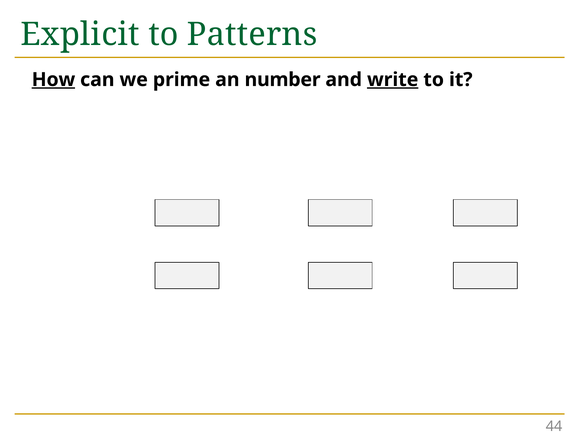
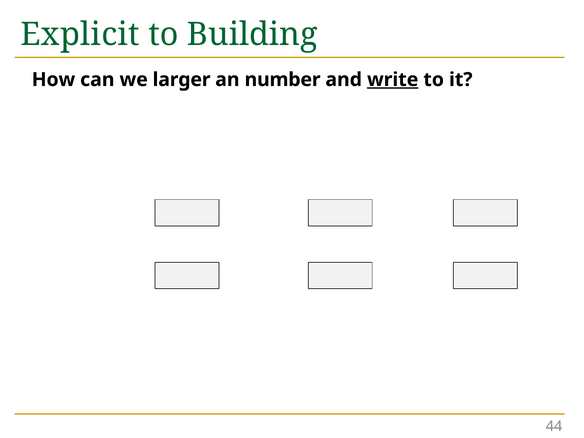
Patterns: Patterns -> Building (252, 34)
How underline: present -> none (53, 80)
prime: prime -> larger (182, 80)
